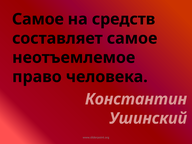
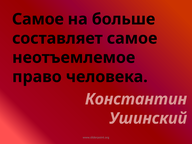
средств: средств -> больше (124, 19)
